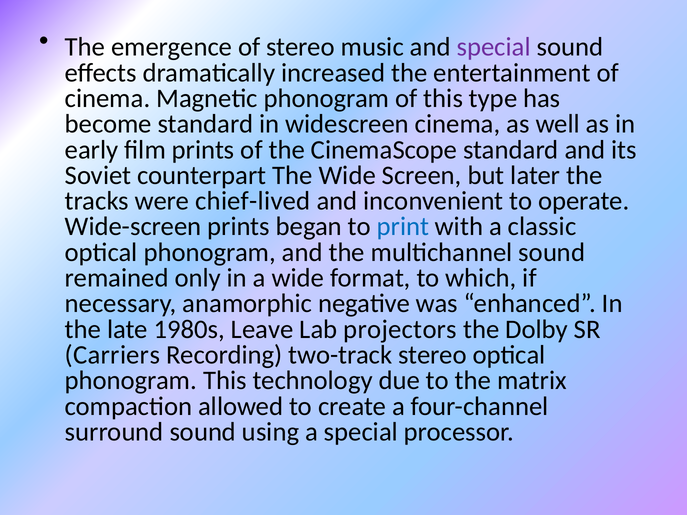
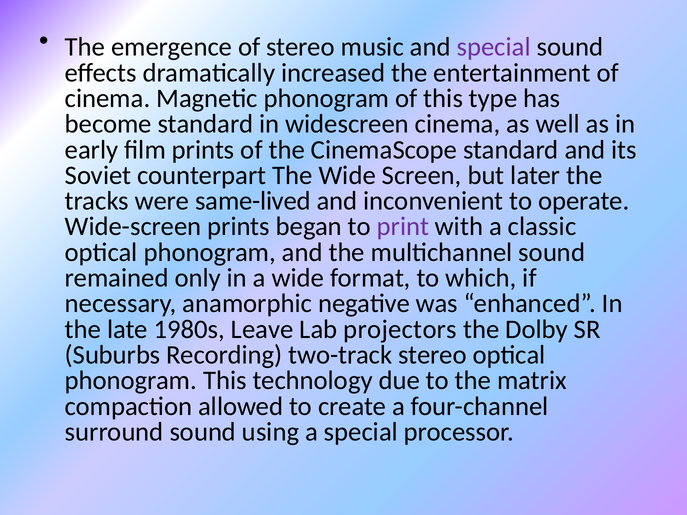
chief-lived: chief-lived -> same-lived (253, 201)
print colour: blue -> purple (403, 227)
Carriers: Carriers -> Suburbs (113, 355)
